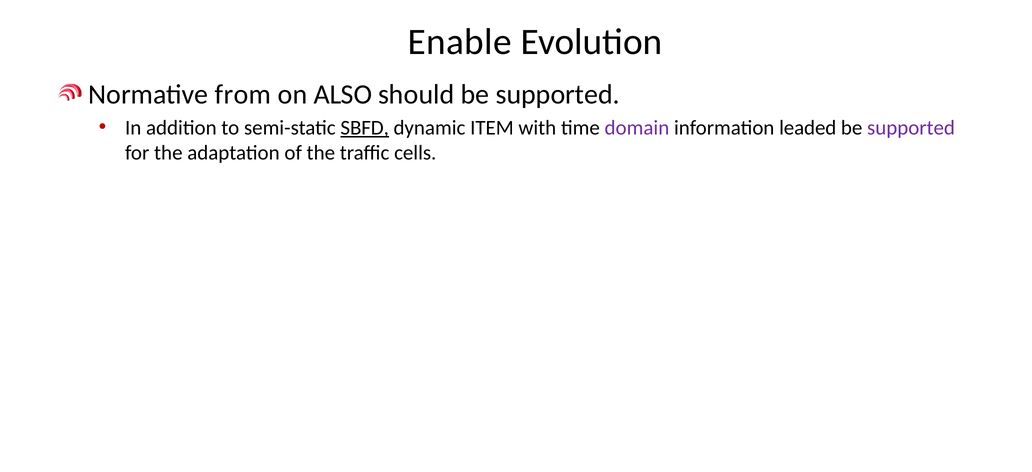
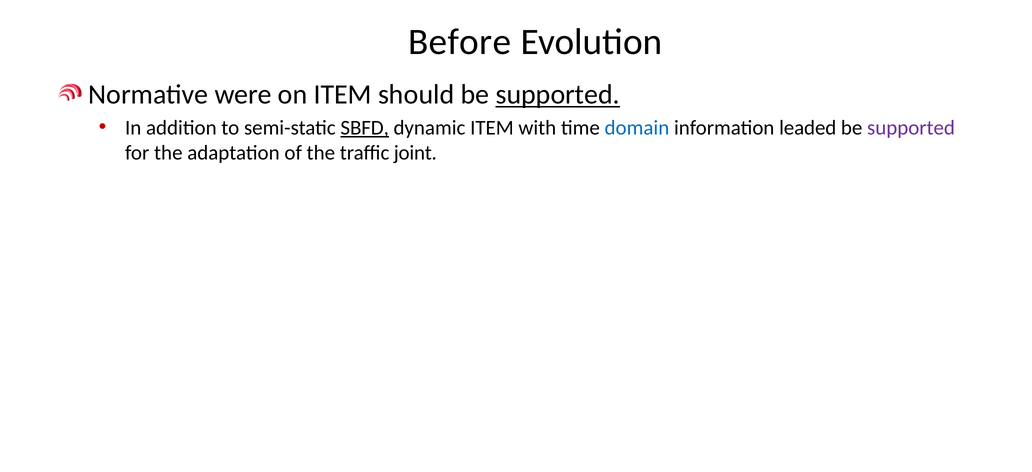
Enable: Enable -> Before (460, 42)
from: from -> were (243, 95)
on ALSO: ALSO -> ITEM (343, 95)
supported underline: none -> present (558, 95)
domain colour: purple -> blue (637, 128)
cells: cells -> joint (415, 153)
